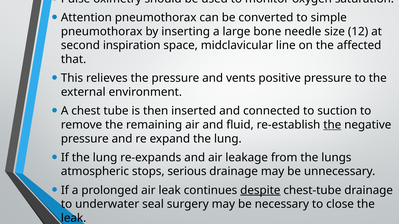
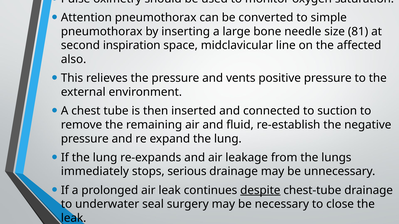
12: 12 -> 81 (358, 32)
that: that -> also (74, 59)
the underline: present -> none (332, 125)
atmospheric: atmospheric -> immediately (95, 172)
